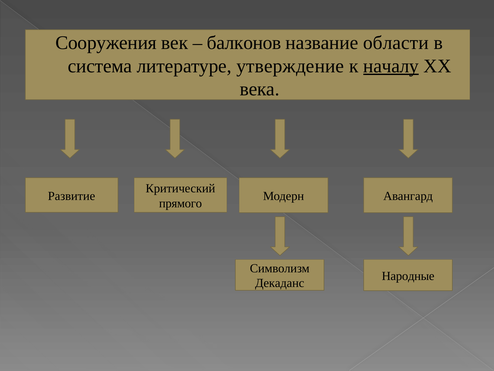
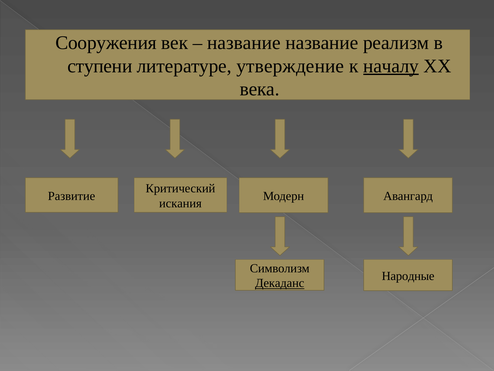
балконов: балконов -> название (244, 43)
области: области -> реализм (396, 43)
система: система -> ступени (100, 66)
прямого: прямого -> искания (180, 203)
Декаданс underline: none -> present (280, 283)
